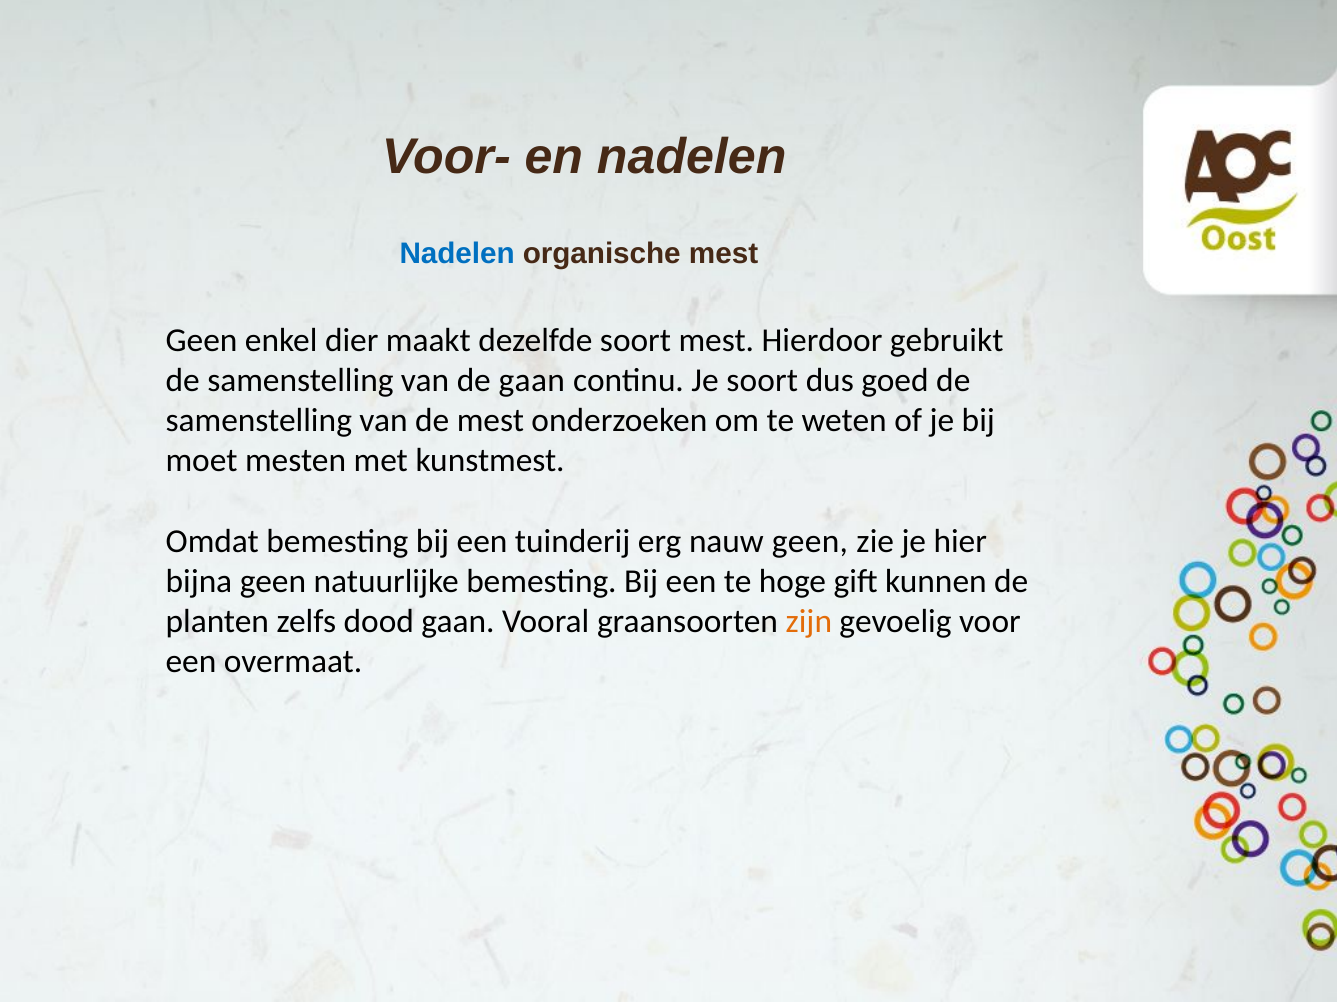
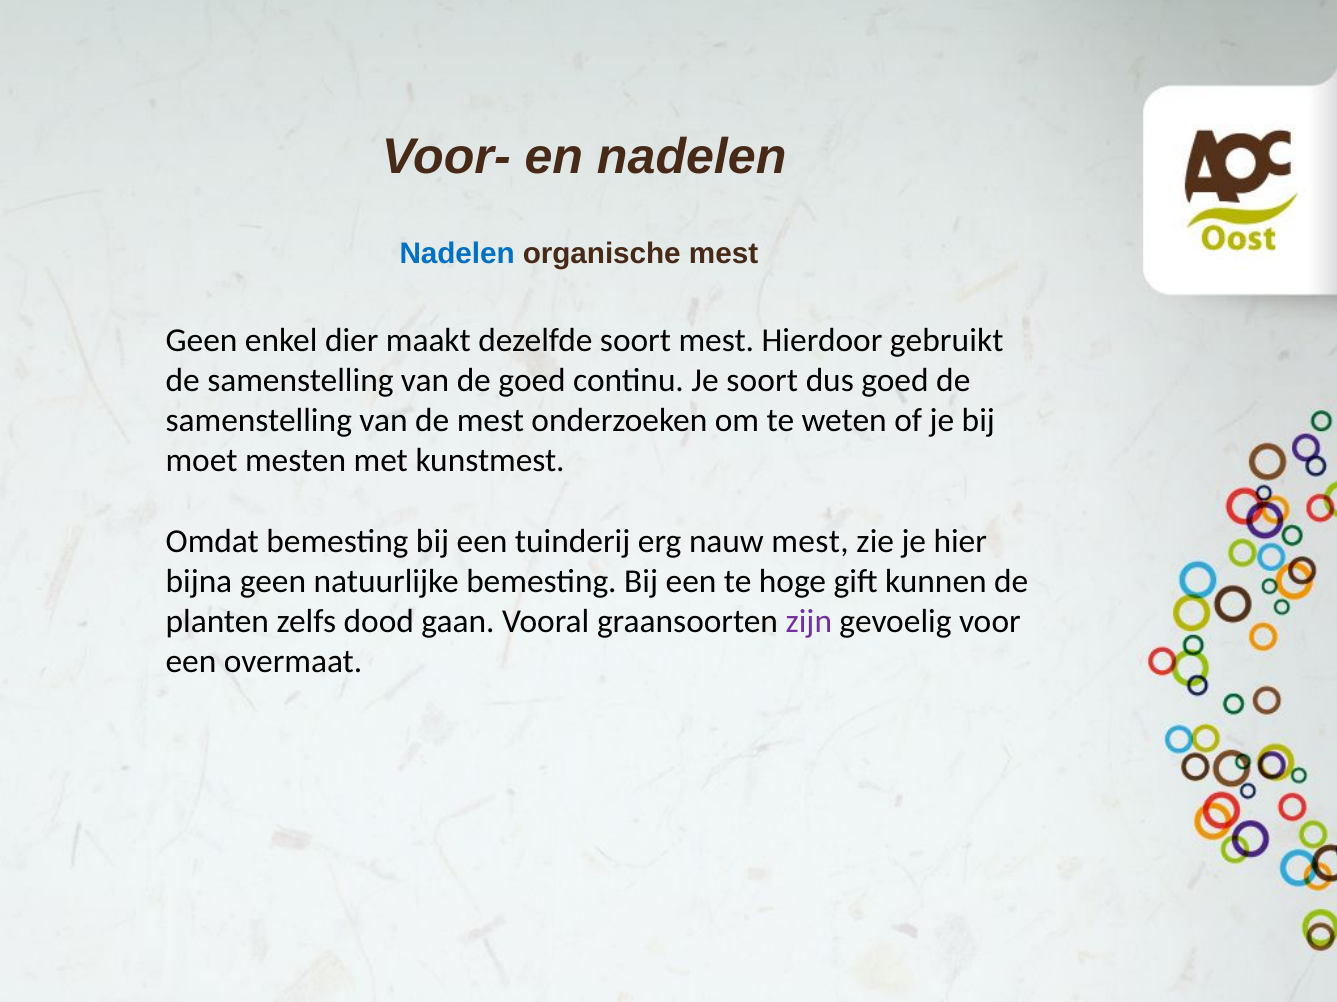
de gaan: gaan -> goed (532, 381)
nauw geen: geen -> mest (810, 541)
zijn colour: orange -> purple (809, 622)
